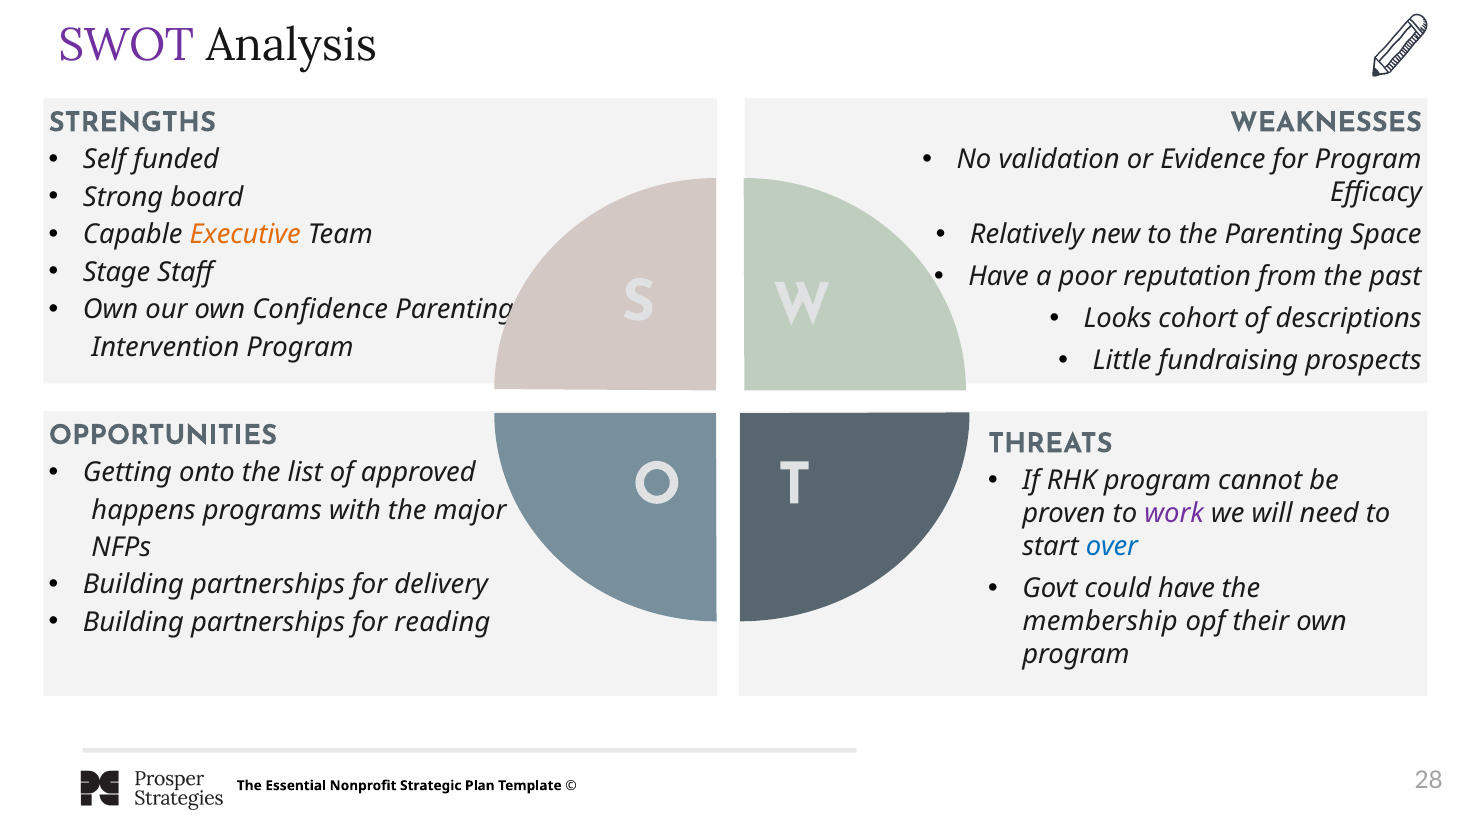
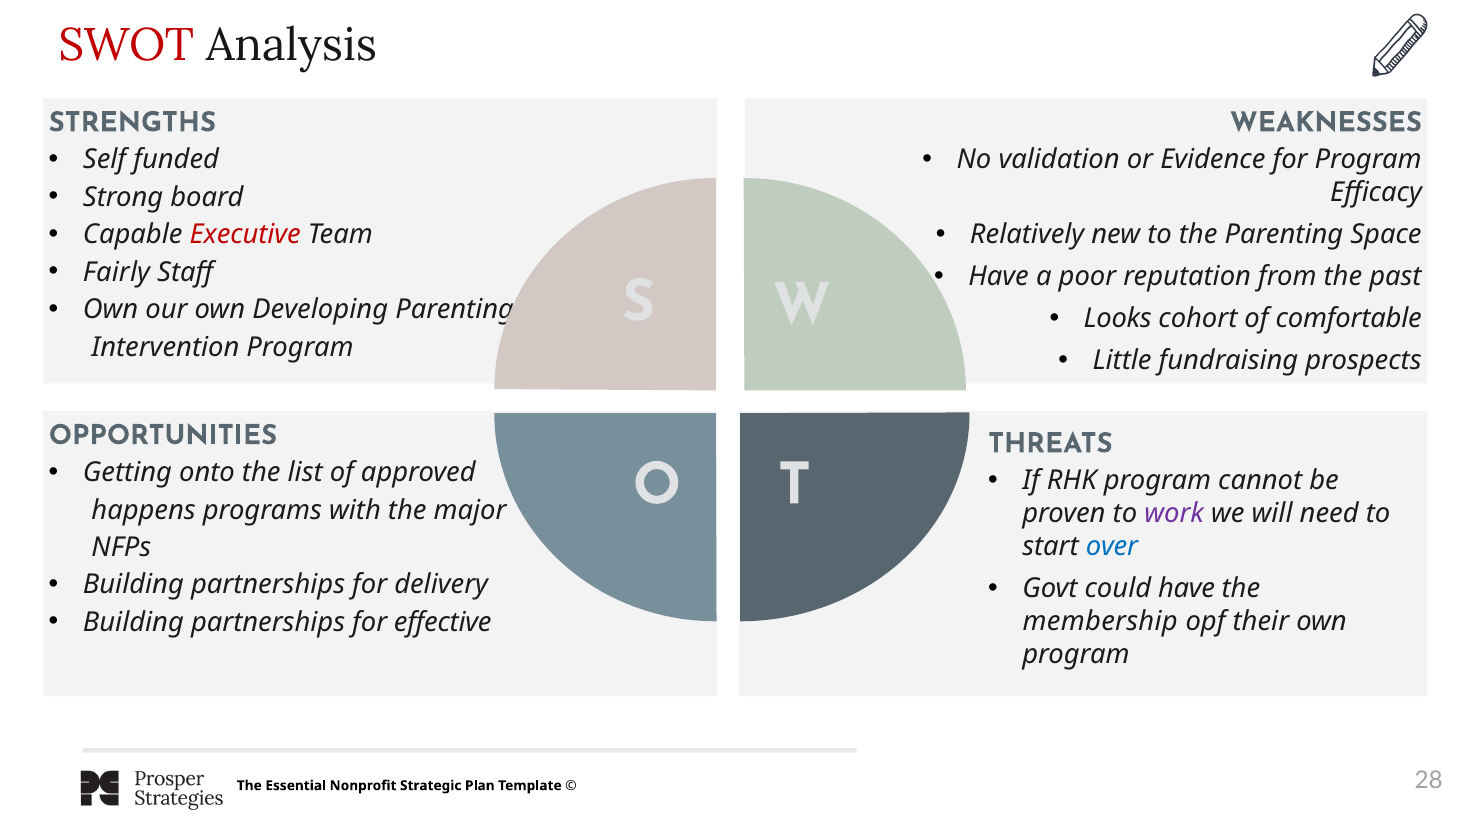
SWOT colour: purple -> red (126, 45)
Executive colour: orange -> red (245, 234)
Stage: Stage -> Fairly (116, 272)
Confidence: Confidence -> Developing (320, 309)
descriptions: descriptions -> comfortable (1349, 318)
reading: reading -> effective (443, 622)
